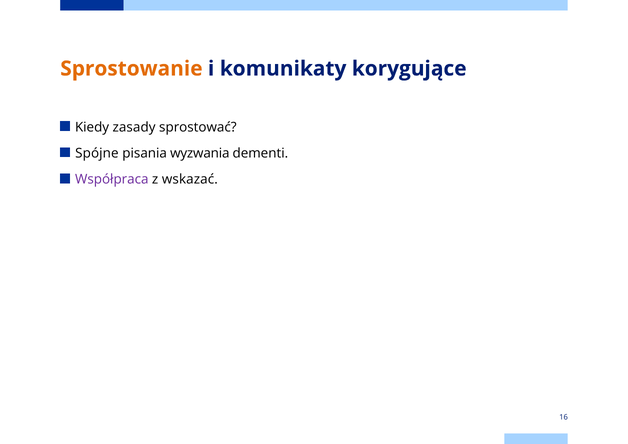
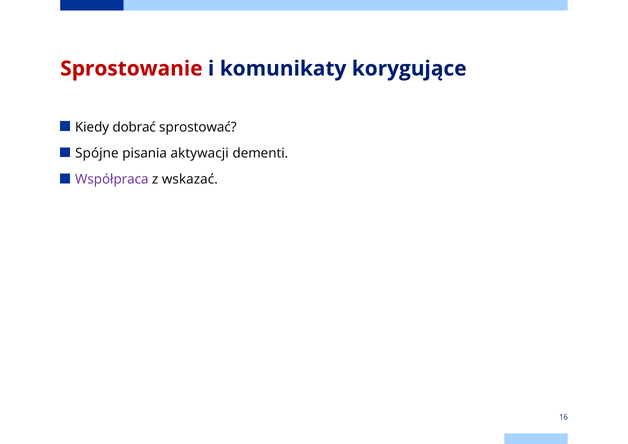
Sprostowanie colour: orange -> red (131, 69)
zasady: zasady -> dobrać (134, 127)
wyzwania: wyzwania -> aktywacji (200, 153)
